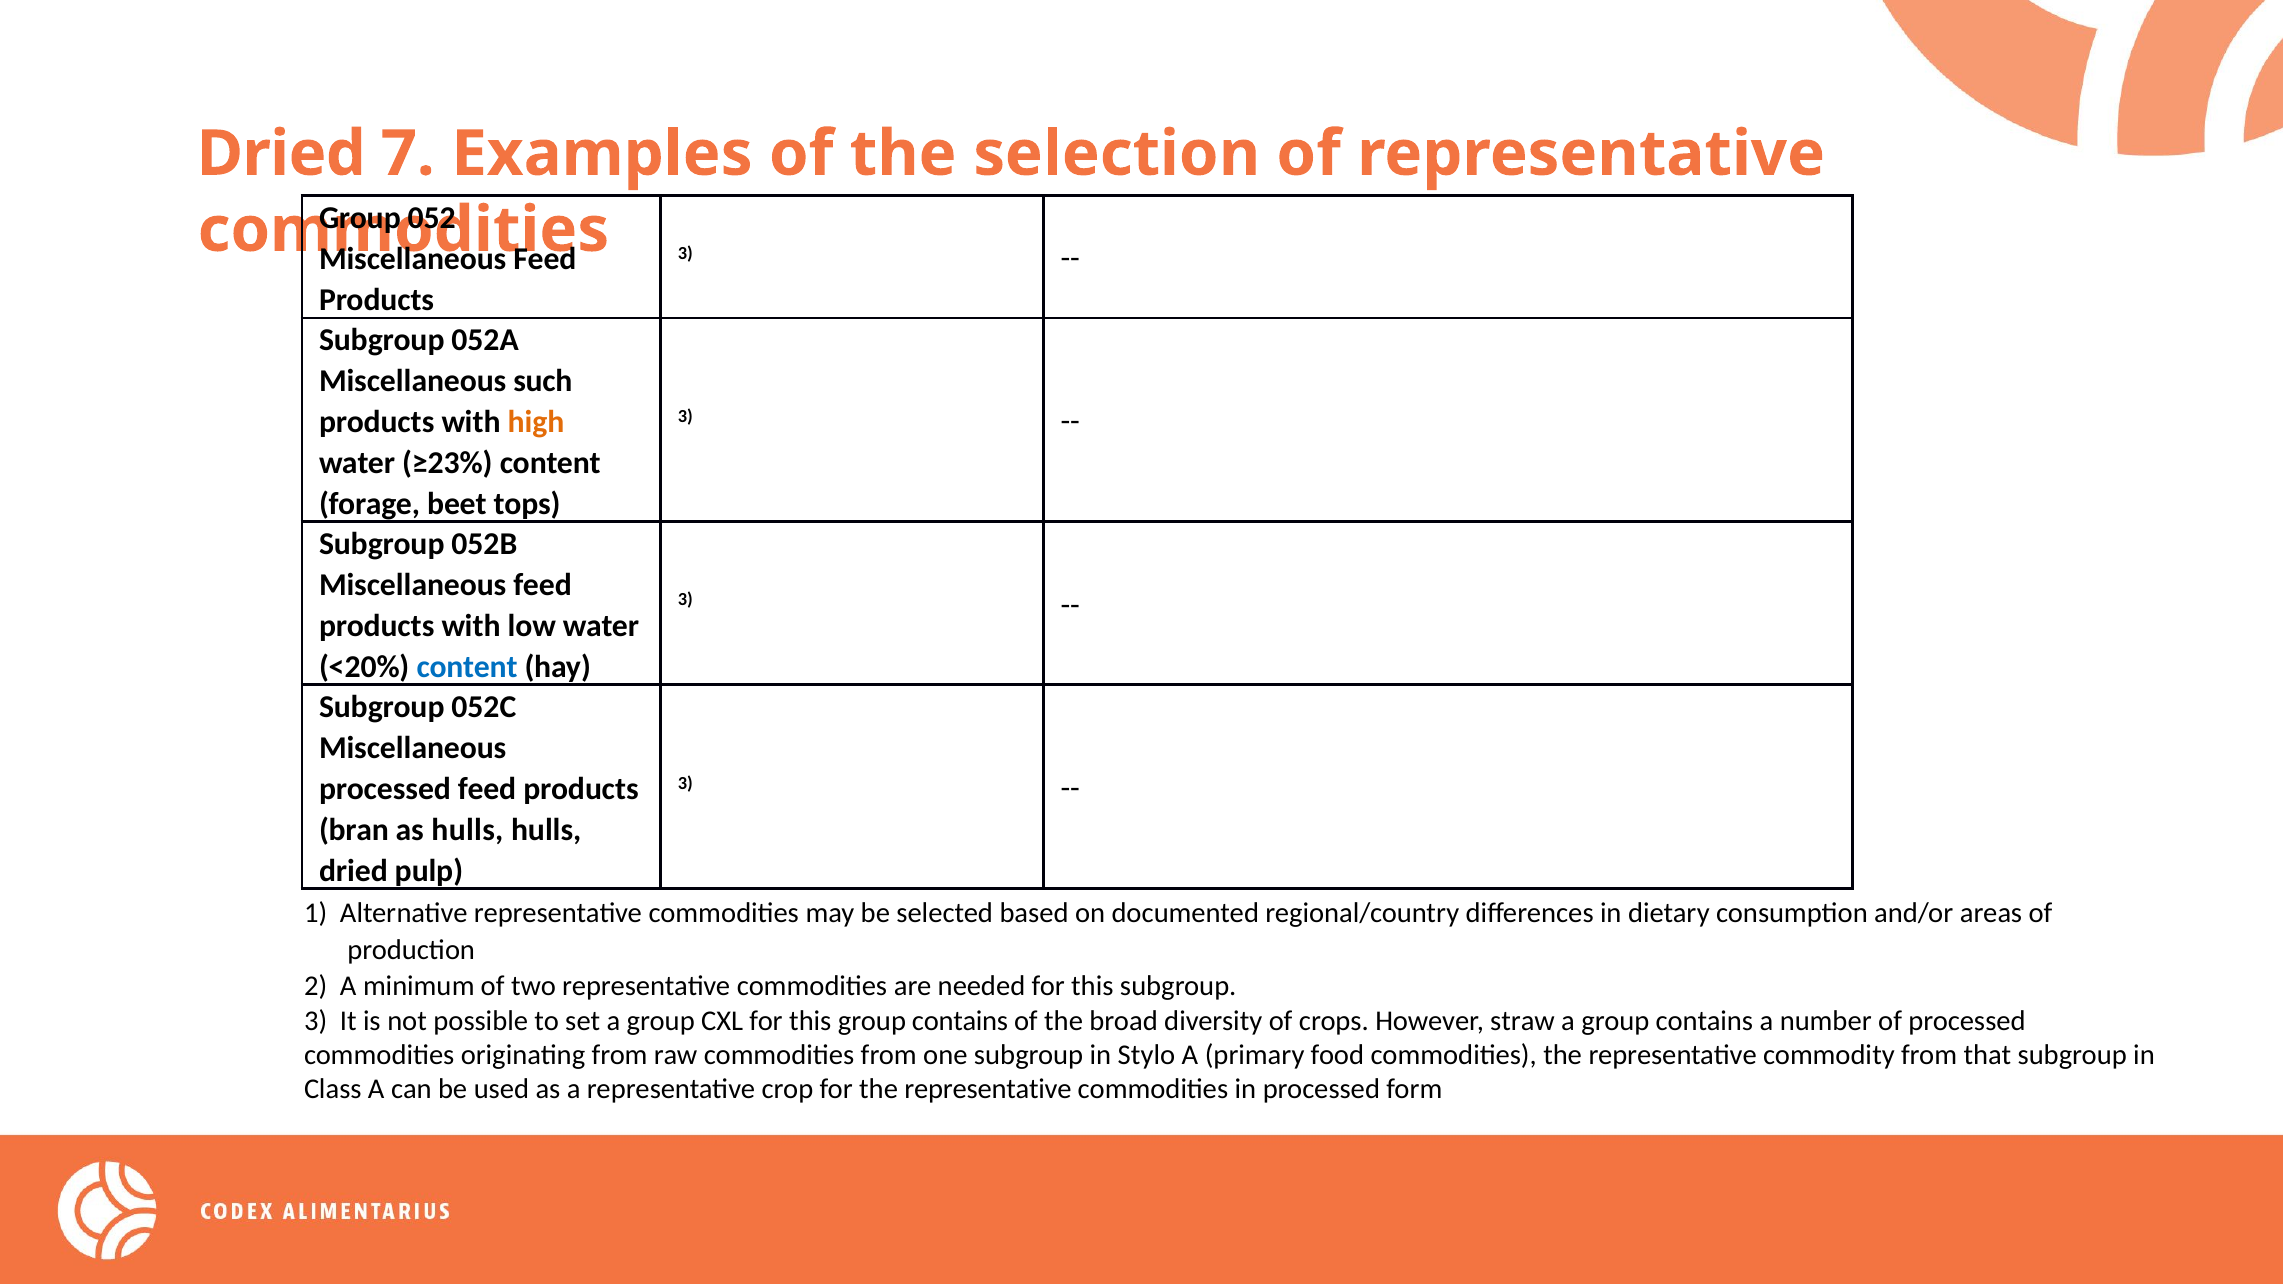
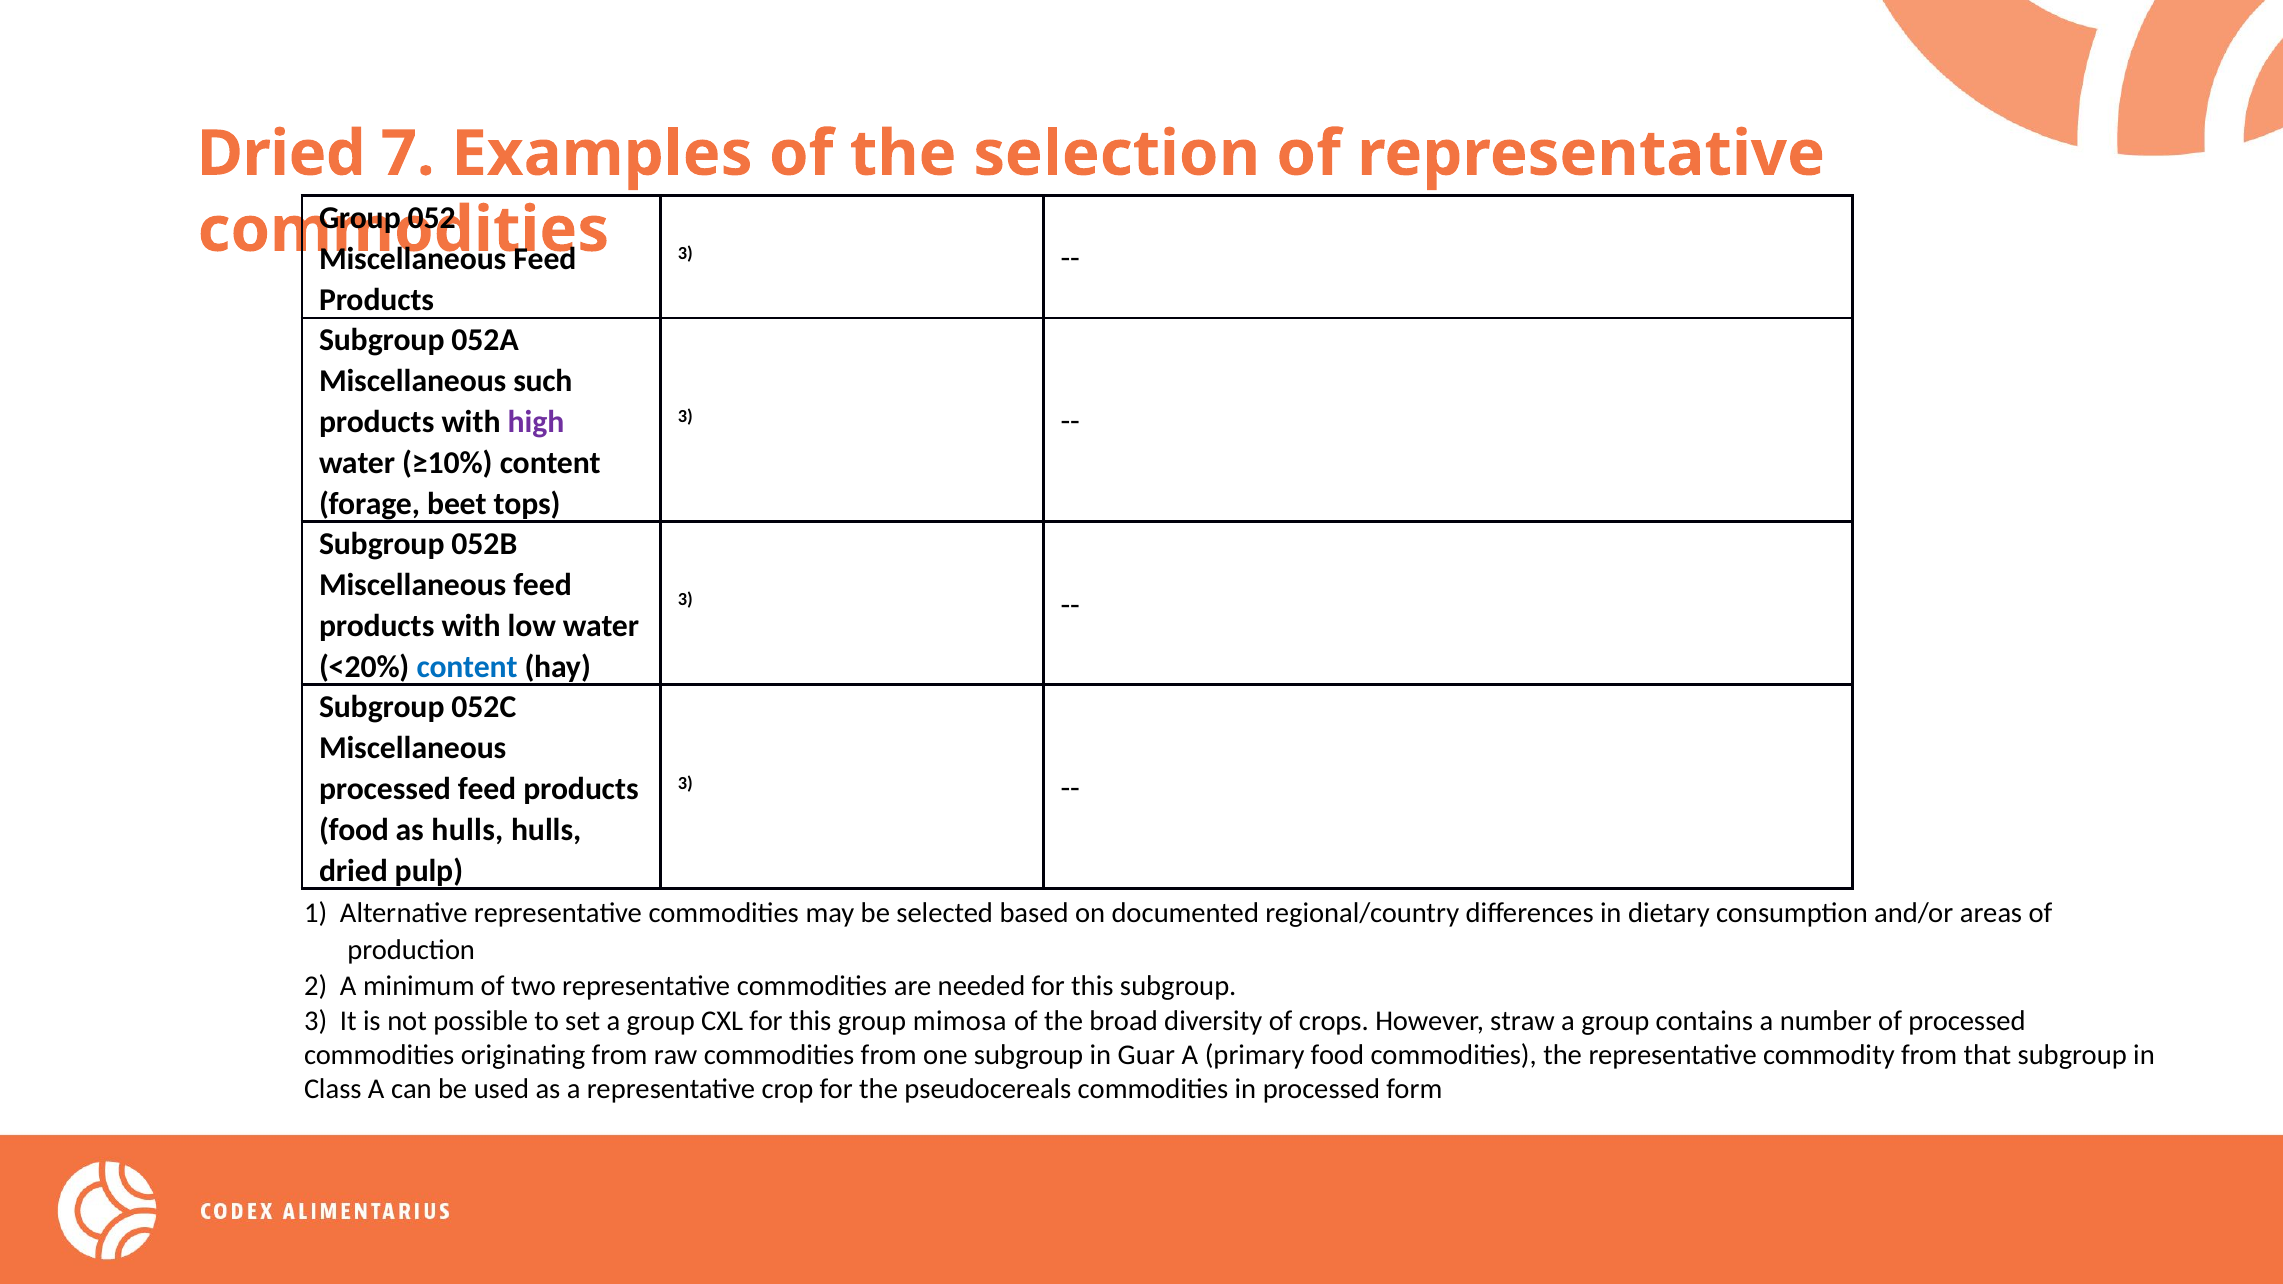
high colour: orange -> purple (536, 422)
≥23%: ≥23% -> ≥10% (447, 463)
bran: bran -> food (354, 830)
this group contains: contains -> mimosa (960, 1021)
Stylo: Stylo -> Guar (1146, 1055)
for the representative: representative -> pseudocereals (988, 1090)
